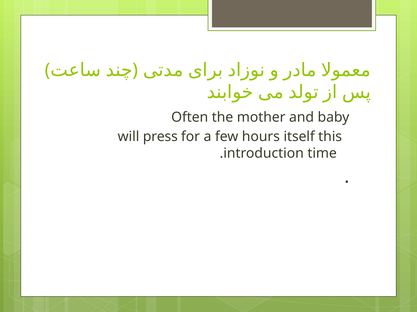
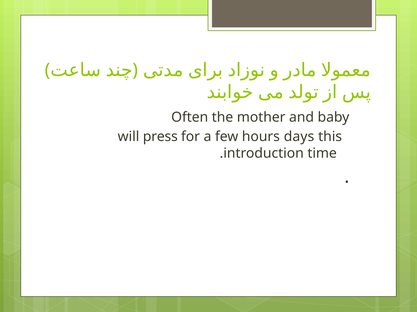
itself: itself -> days (299, 137)
